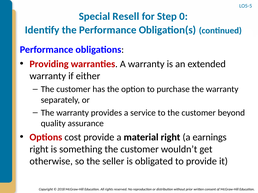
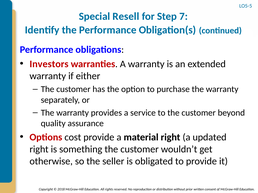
0: 0 -> 7 (184, 16)
Providing: Providing -> Investors (49, 64)
earnings: earnings -> updated (210, 137)
